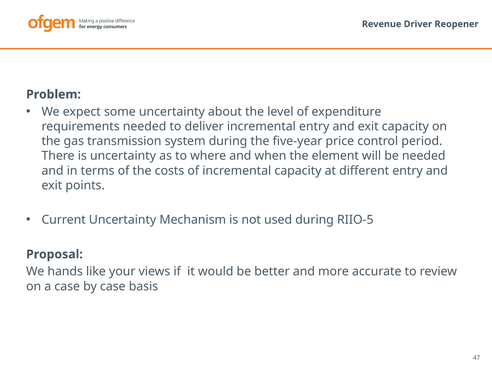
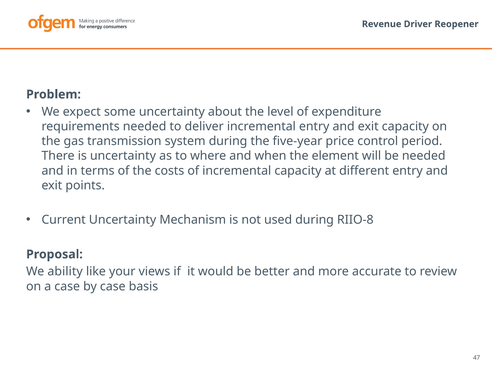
RIIO-5: RIIO-5 -> RIIO-8 (355, 220)
hands: hands -> ability (65, 272)
